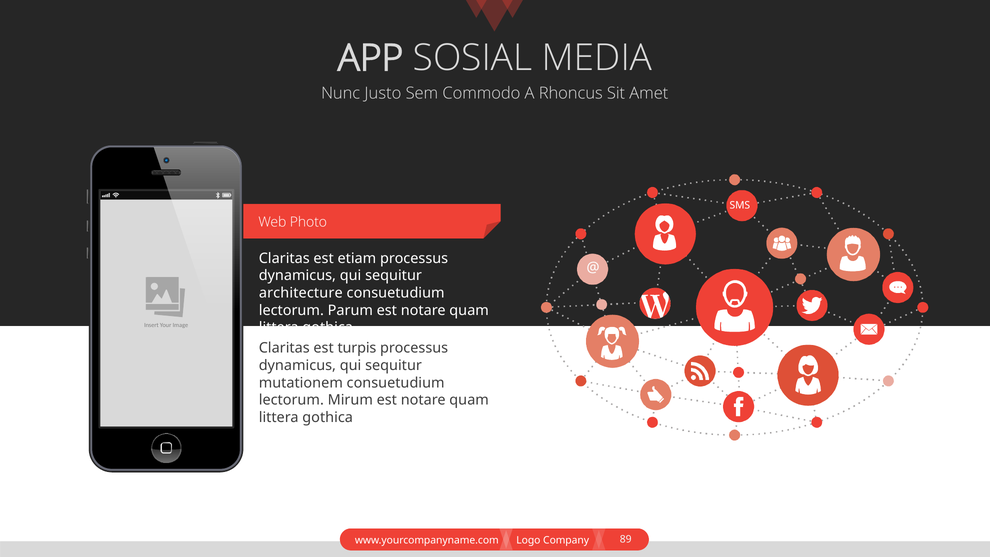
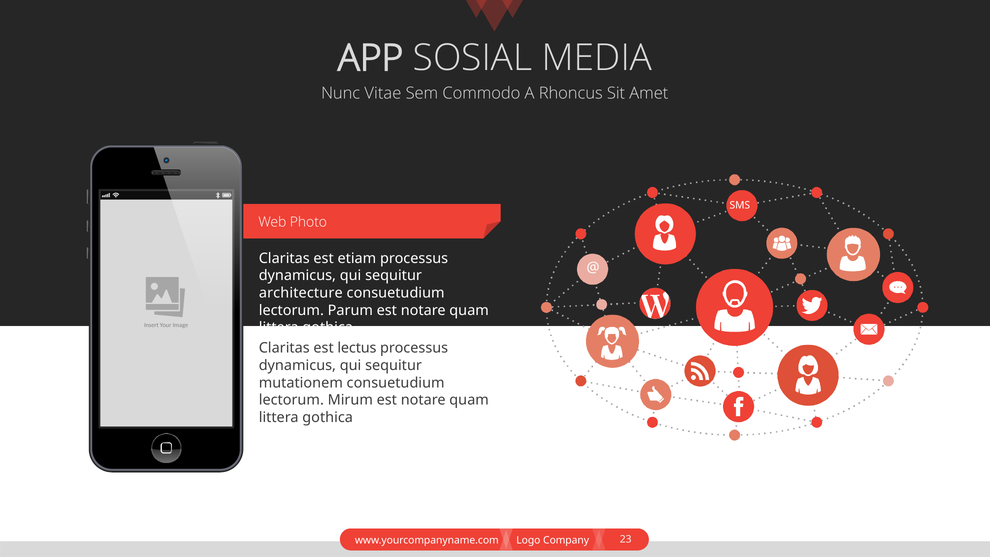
Justo: Justo -> Vitae (383, 94)
turpis: turpis -> lectus (357, 348)
89: 89 -> 23 (626, 539)
